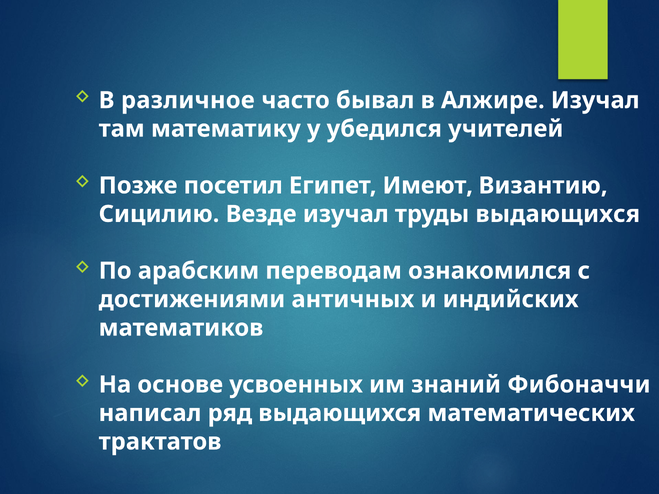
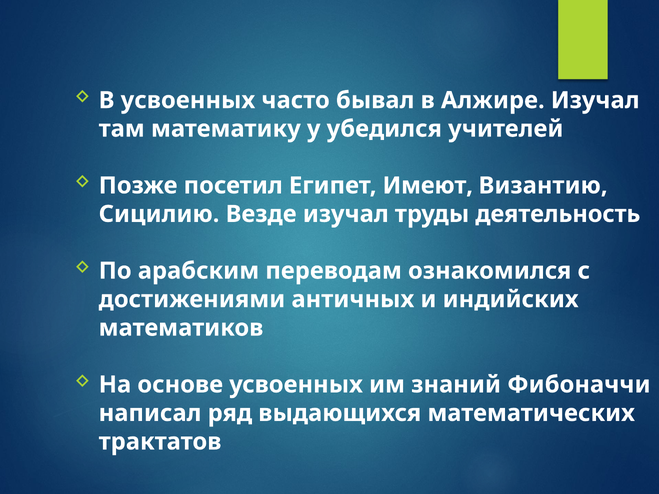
В различное: различное -> усвоенных (188, 100)
труды выдающихся: выдающихся -> деятельность (558, 214)
